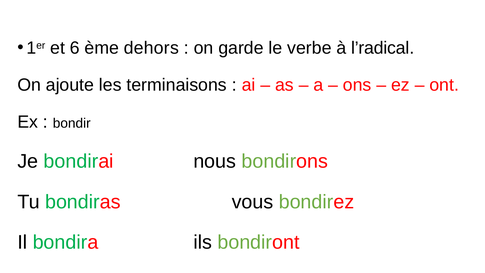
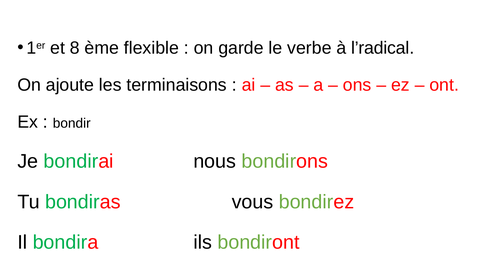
6: 6 -> 8 (75, 48)
dehors: dehors -> flexible (151, 48)
